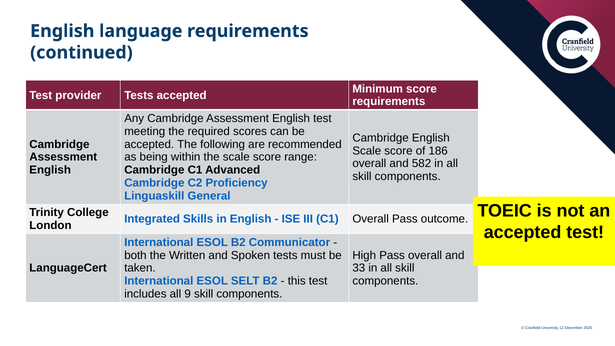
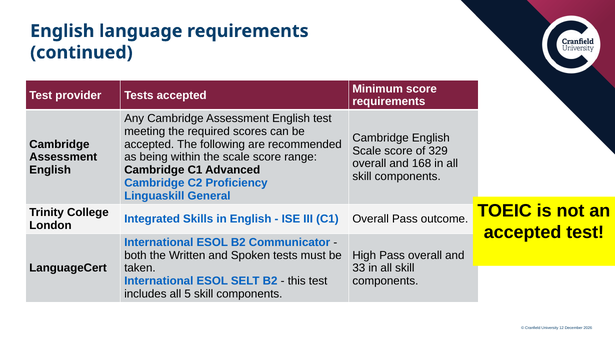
186: 186 -> 329 (438, 151)
582: 582 -> 168 (422, 164)
9: 9 -> 5 (188, 294)
